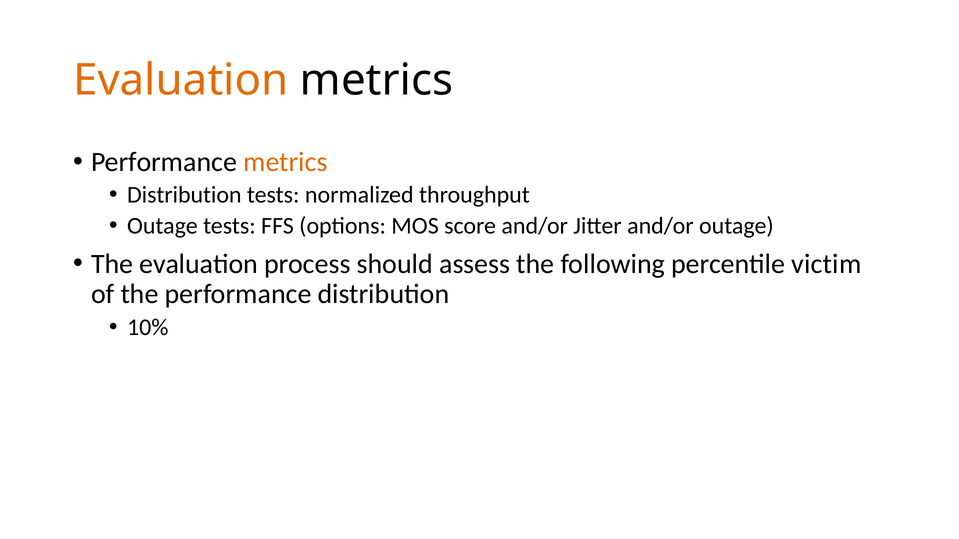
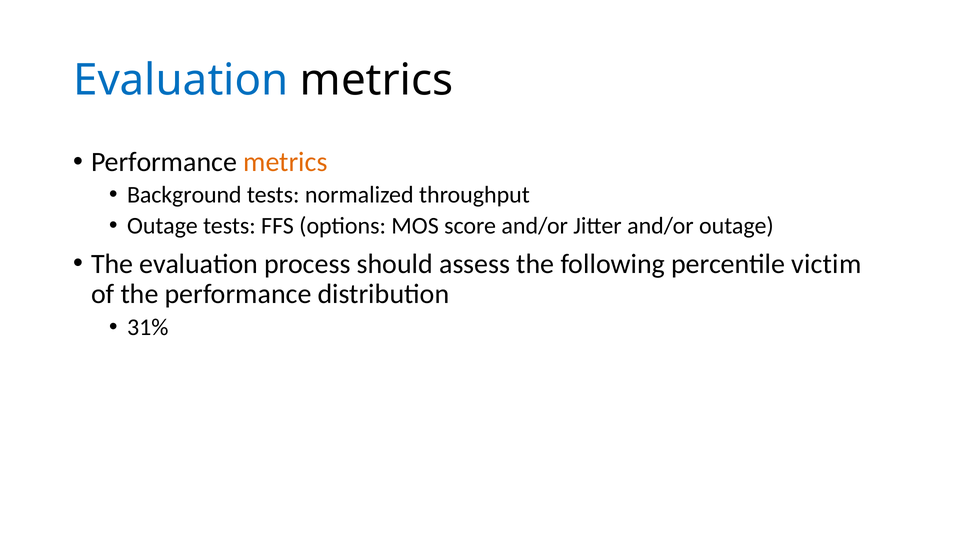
Evaluation colour: orange -> blue (181, 81)
Distribution: Distribution -> Background (184, 195)
10%: 10% -> 31% (148, 327)
